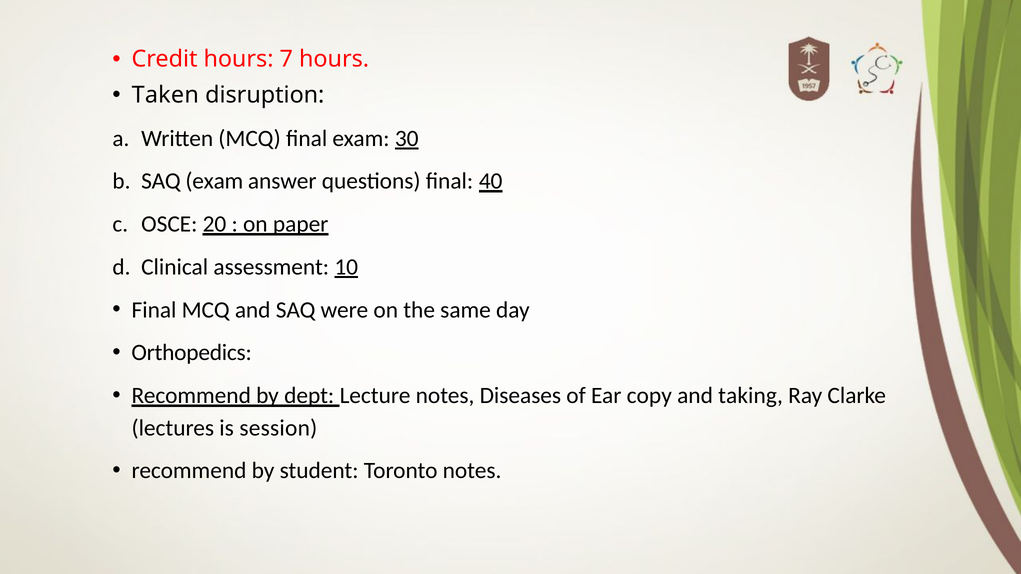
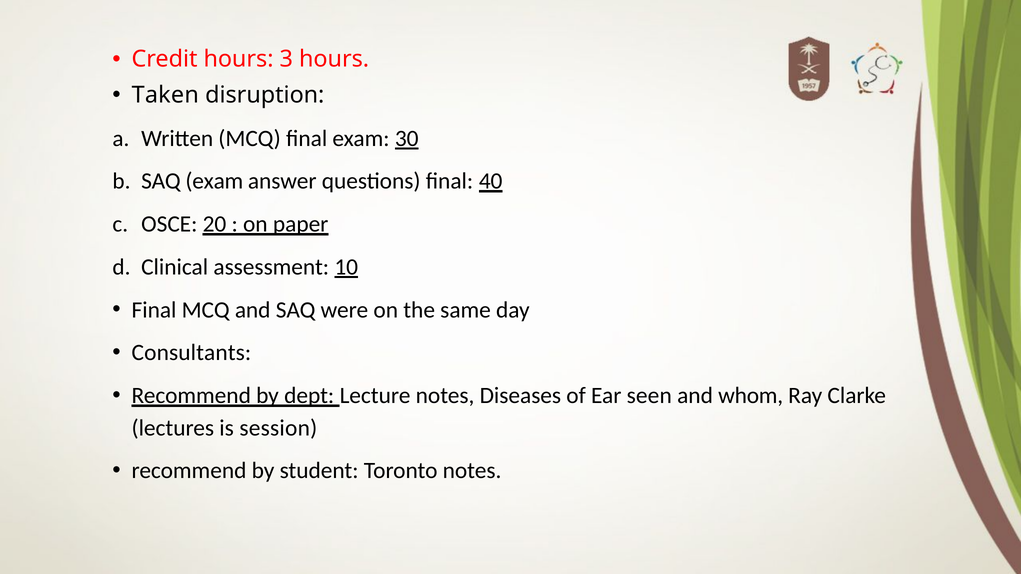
7: 7 -> 3 (286, 59)
Orthopedics: Orthopedics -> Consultants (191, 353)
copy: copy -> seen (649, 396)
taking: taking -> whom (751, 396)
